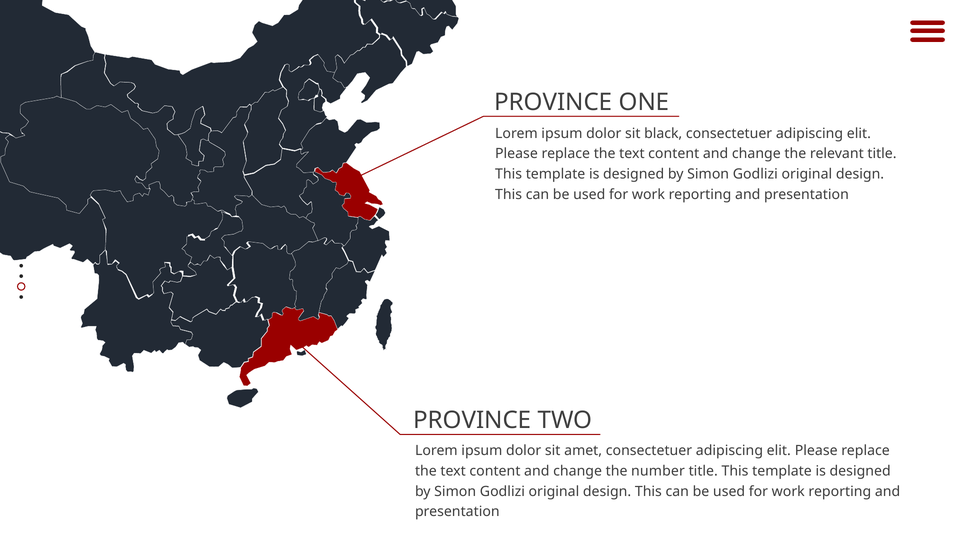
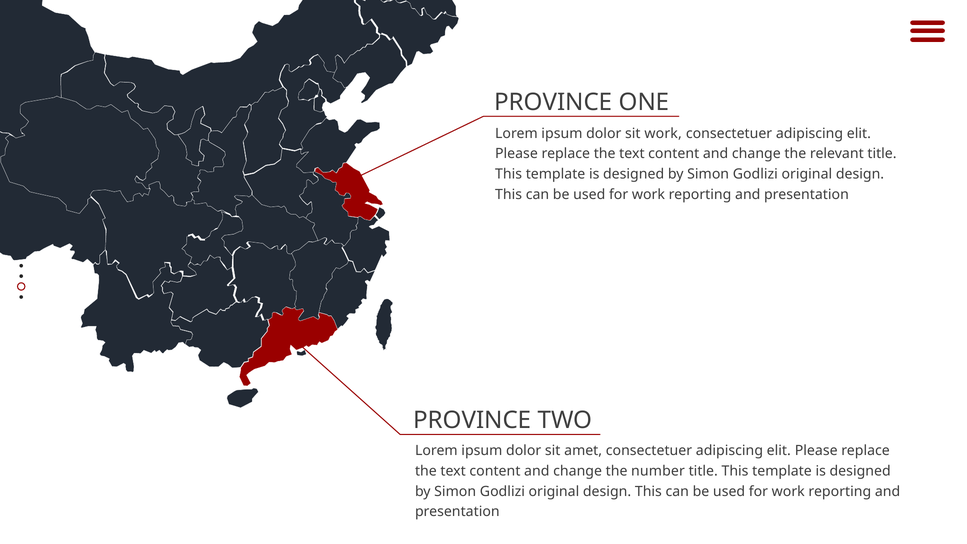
sit black: black -> work (663, 133)
